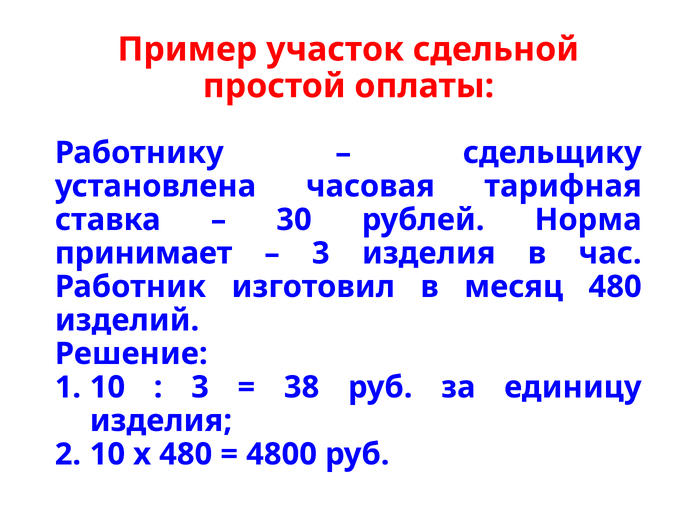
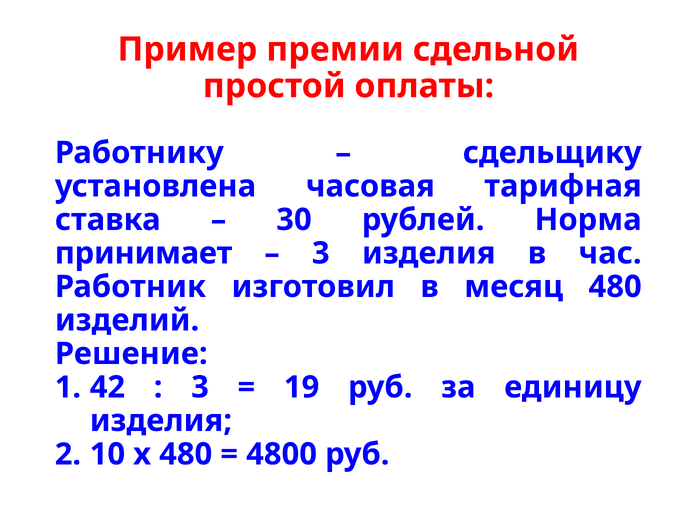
участок: участок -> премии (335, 49)
10: 10 -> 42 (107, 387)
38: 38 -> 19 (302, 387)
